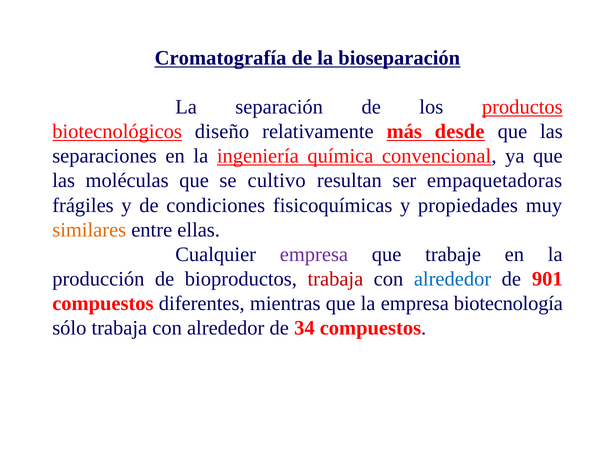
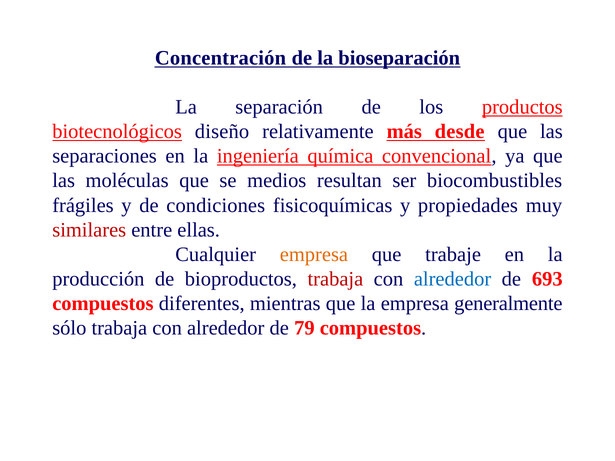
Cromatografía: Cromatografía -> Concentración (221, 58)
cultivo: cultivo -> medios (277, 181)
empaquetadoras: empaquetadoras -> biocombustibles (495, 181)
similares colour: orange -> red (89, 230)
empresa colour: purple -> orange (314, 255)
901: 901 -> 693 (547, 279)
biotecnología: biotecnología -> generalmente (508, 304)
34: 34 -> 79 (304, 328)
